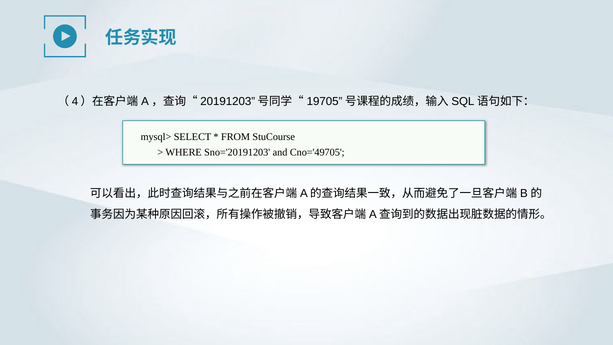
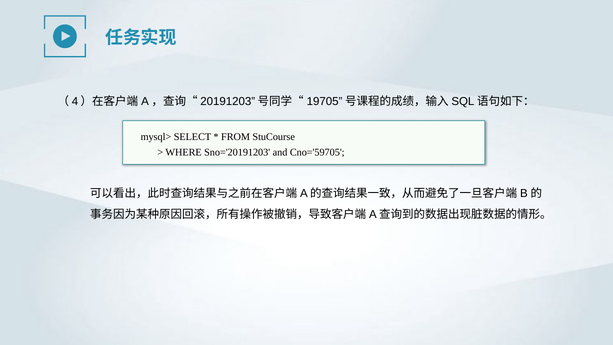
Cno='49705: Cno='49705 -> Cno='59705 (317, 152)
